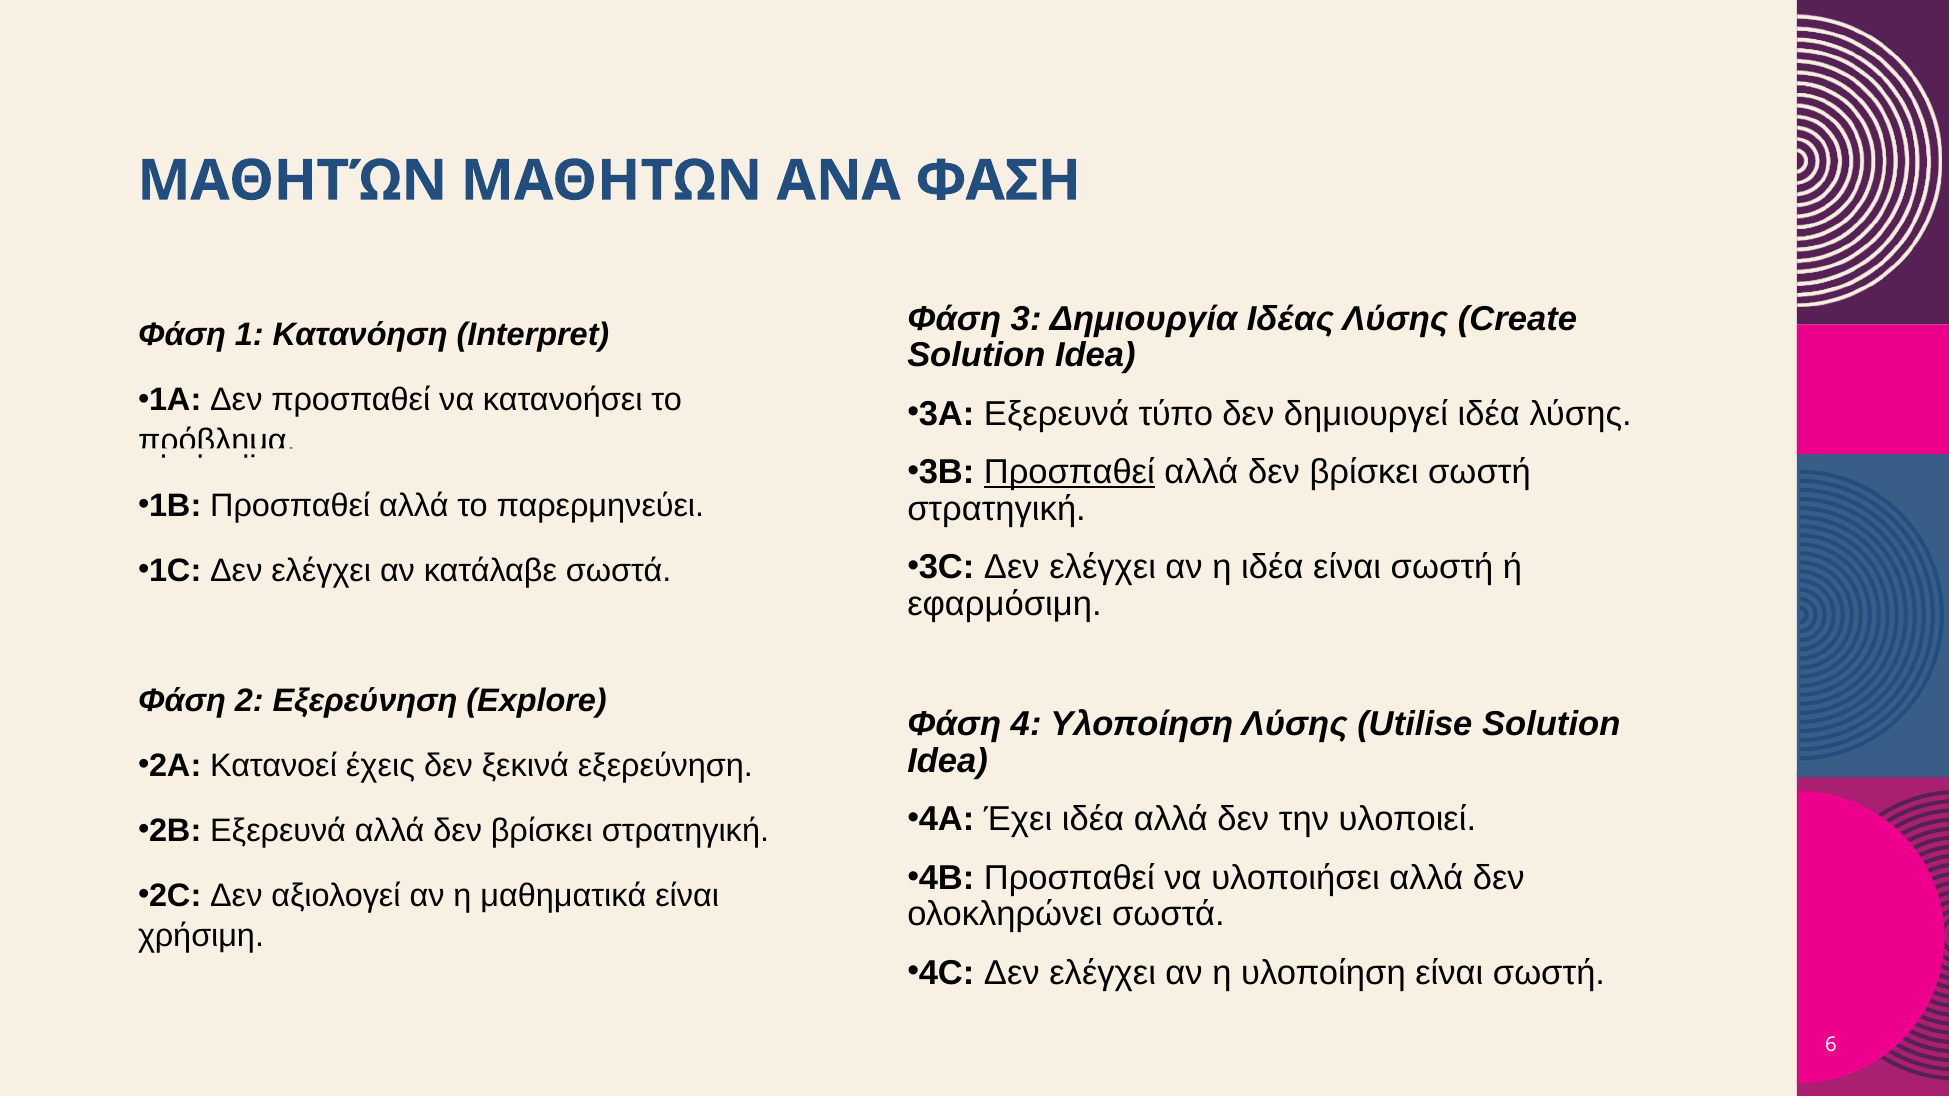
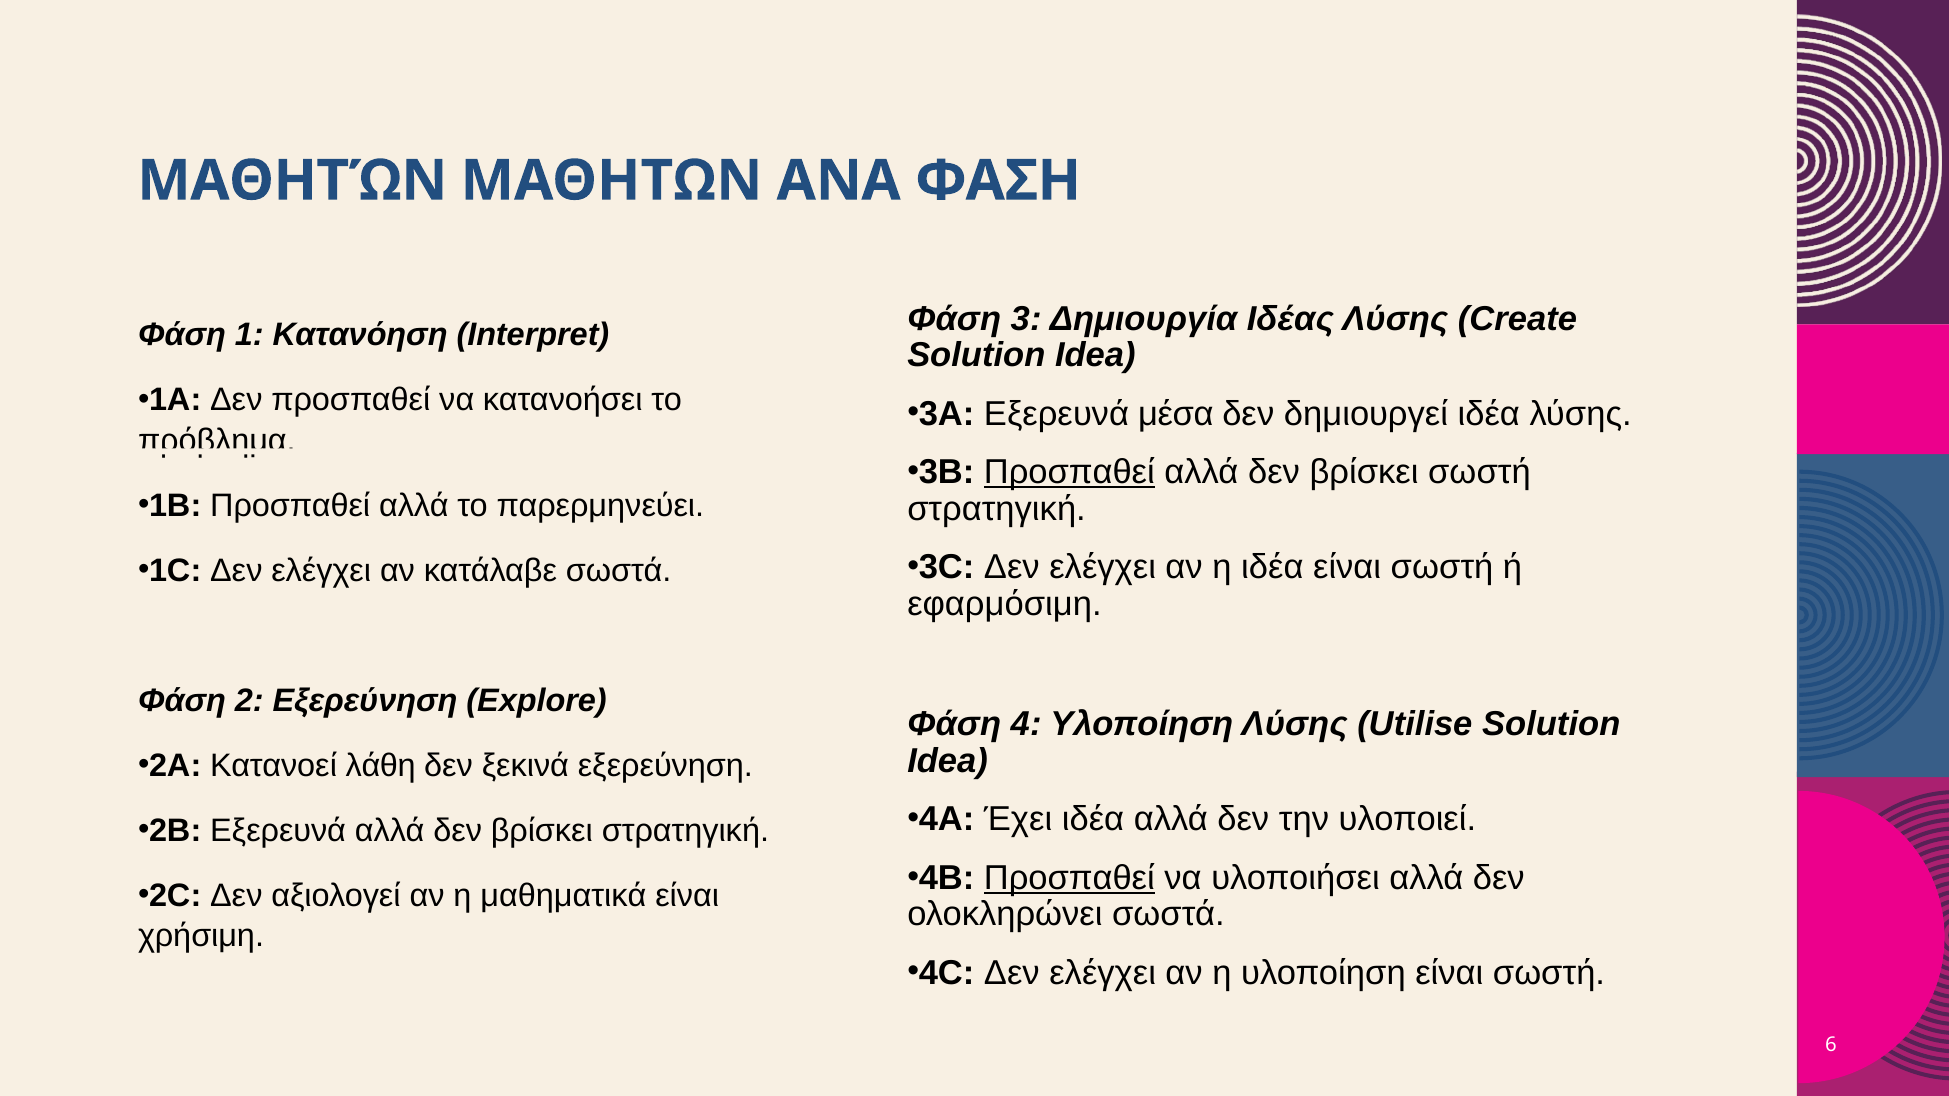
τύπο: τύπο -> μέσα (1176, 414)
έχεις: έχεις -> λάθη (381, 766)
Προσπαθεί underline: none -> present (1069, 878)
